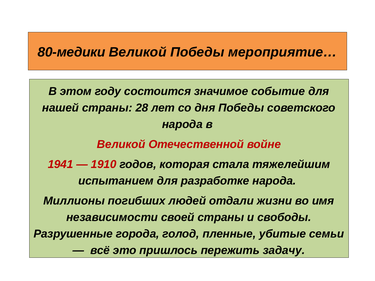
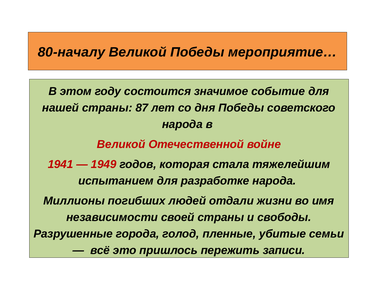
80-медики: 80-медики -> 80-началу (71, 52)
28: 28 -> 87 (142, 108)
1910: 1910 -> 1949 (104, 164)
задачу: задачу -> записи (284, 250)
